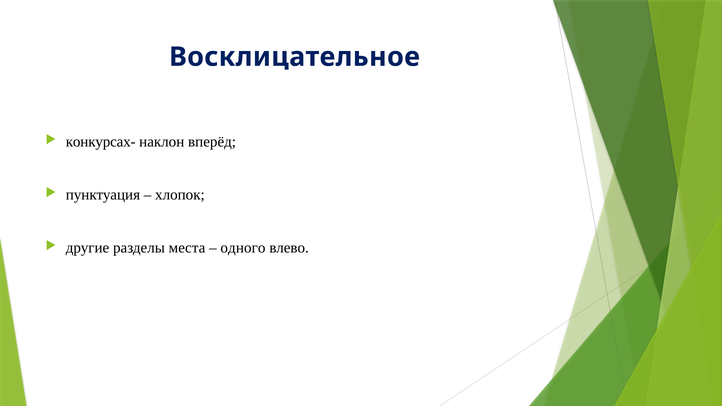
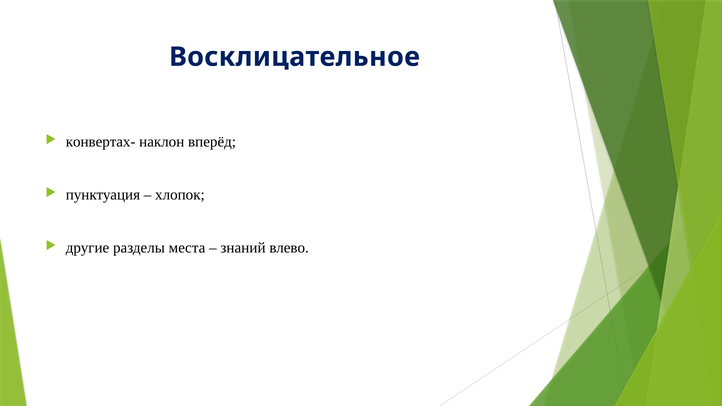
конкурсах-: конкурсах- -> конвертах- (101, 142)
одного: одного -> знаний (243, 248)
